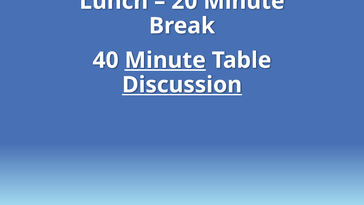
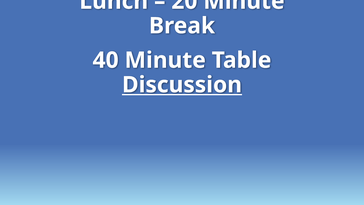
Minute underline: present -> none (165, 60)
